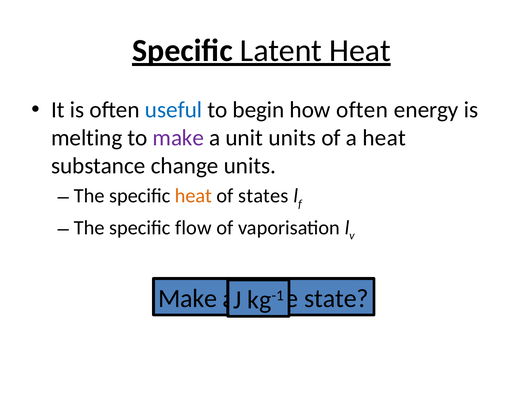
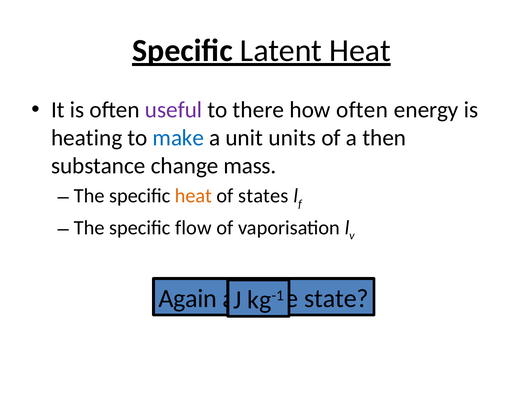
useful colour: blue -> purple (174, 110)
begin: begin -> there (258, 110)
melting: melting -> heating (87, 138)
make colour: purple -> blue (178, 138)
a heat: heat -> then (384, 138)
change units: units -> mass (250, 166)
Make: Make -> Again (188, 298)
